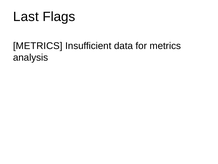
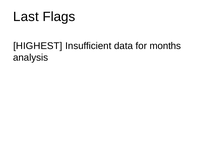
METRICS: METRICS -> HIGHEST (38, 46)
for metrics: metrics -> months (165, 46)
